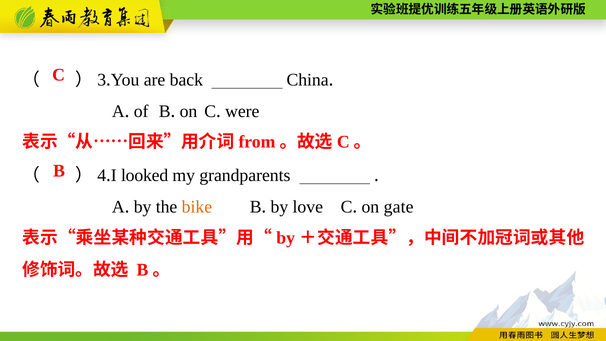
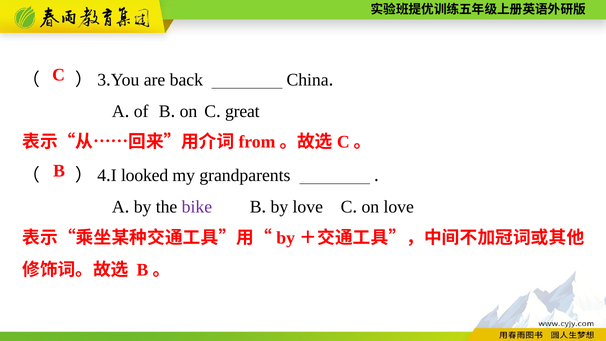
were: were -> great (242, 112)
bike colour: orange -> purple (197, 207)
on gate: gate -> love (399, 207)
